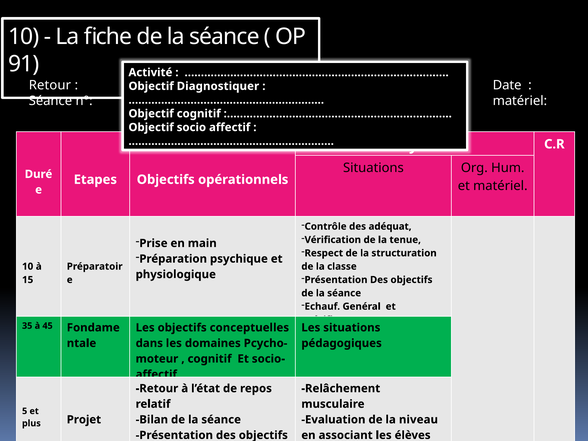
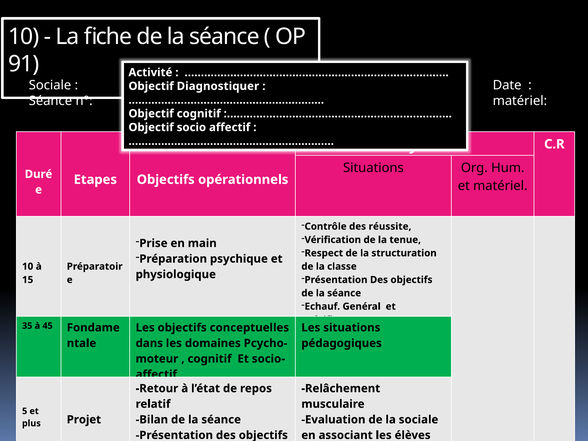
Retour: Retour -> Sociale (50, 85)
adéquat: adéquat -> réussite (390, 226)
la niveau: niveau -> sociale (419, 420)
